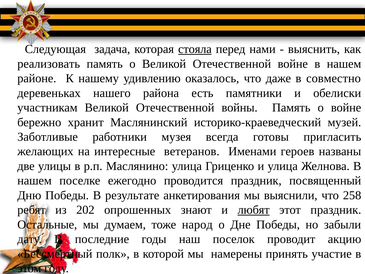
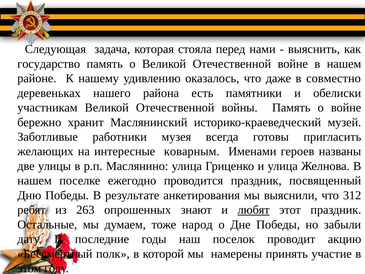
стояла underline: present -> none (195, 49)
реализовать: реализовать -> государство (49, 64)
ветеранов: ветеранов -> коварным (192, 151)
258: 258 -> 312 (352, 195)
202: 202 -> 263 (85, 210)
